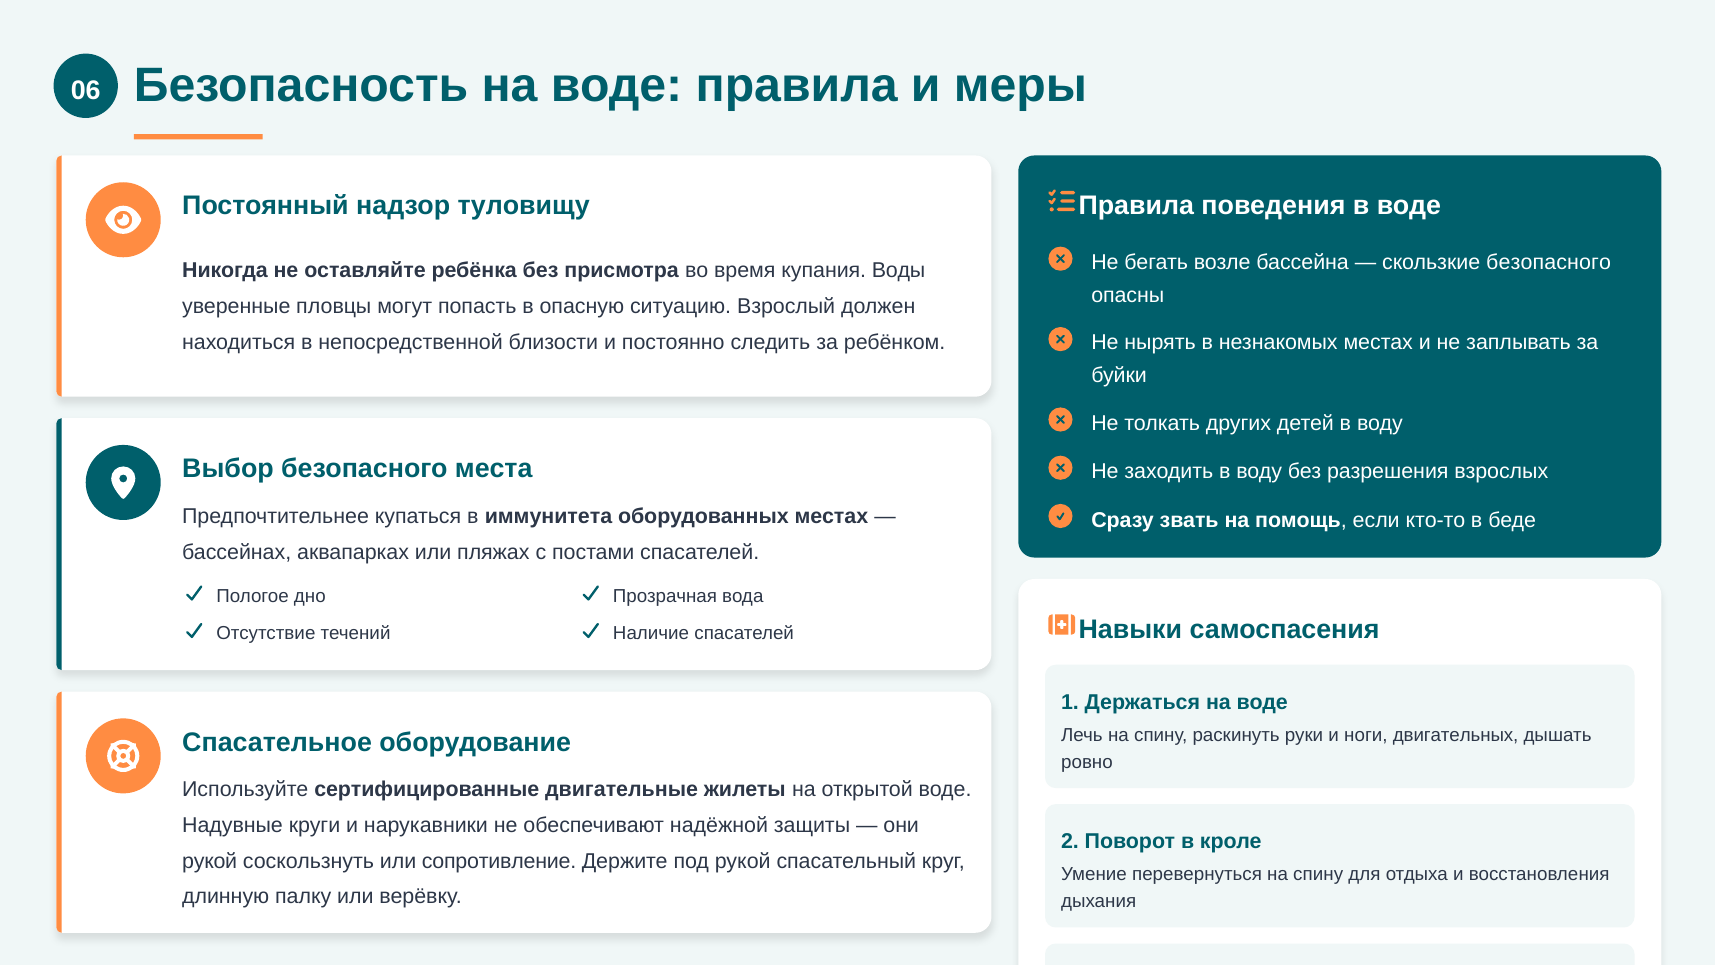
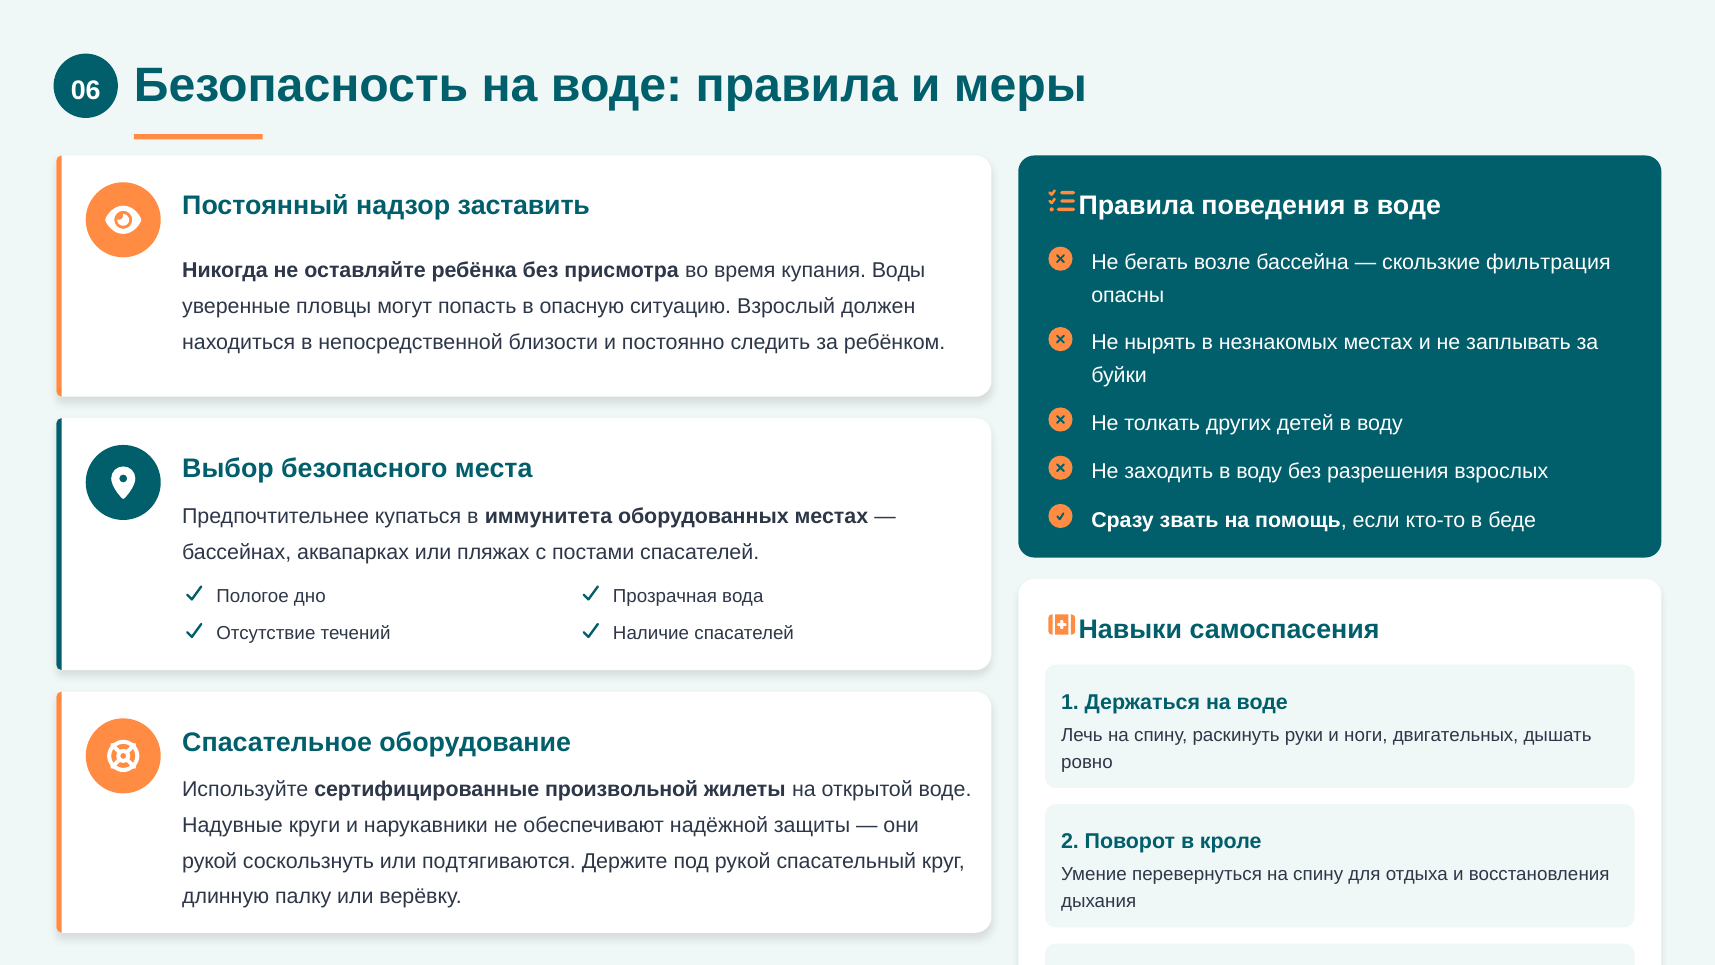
туловищу: туловищу -> заставить (524, 206)
скользкие безопасного: безопасного -> фильтрация (1549, 262)
двигательные: двигательные -> произвольной (622, 789)
сопротивление: сопротивление -> подтягиваются (499, 861)
